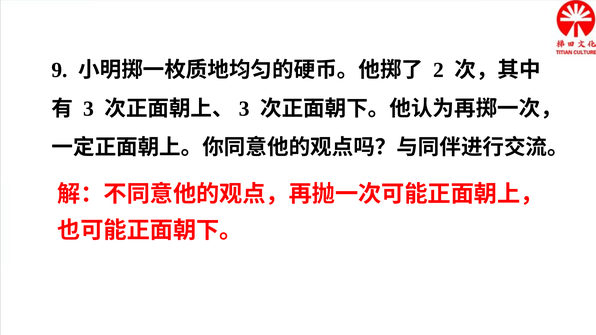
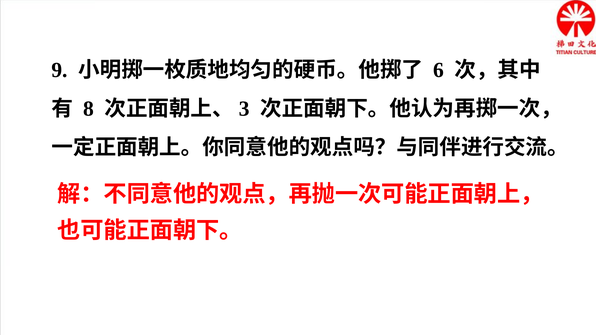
2: 2 -> 6 (439, 70)
3: 3 -> 8 (89, 109)
